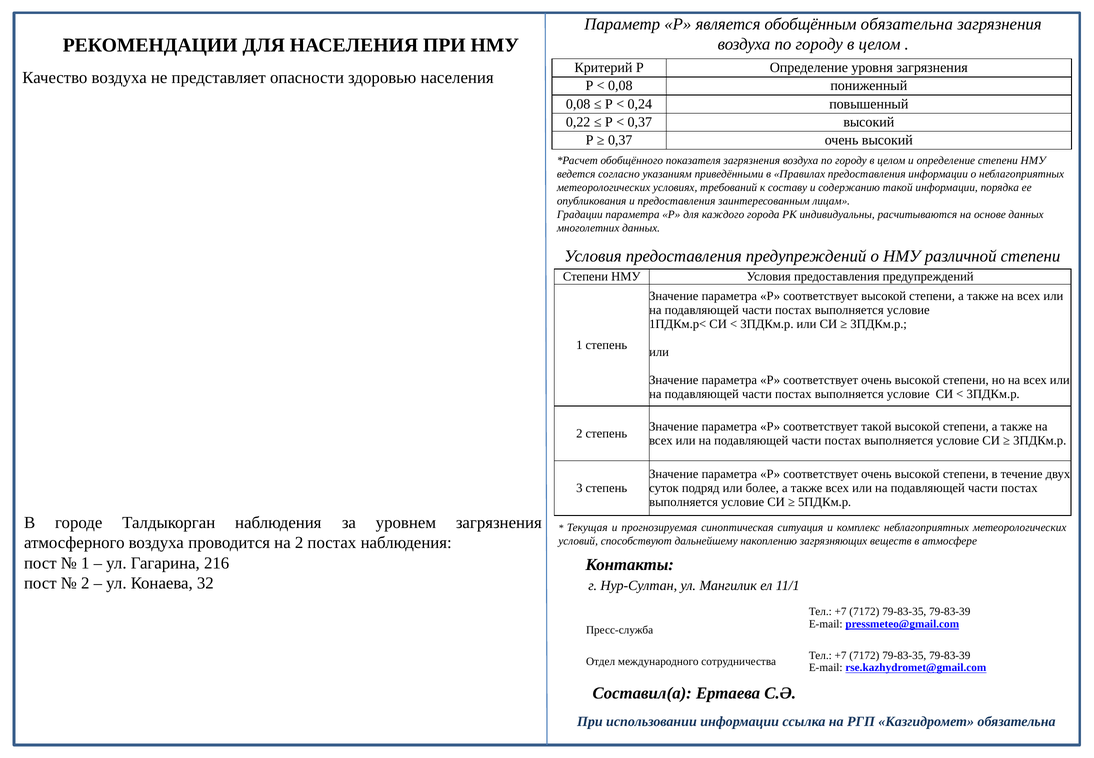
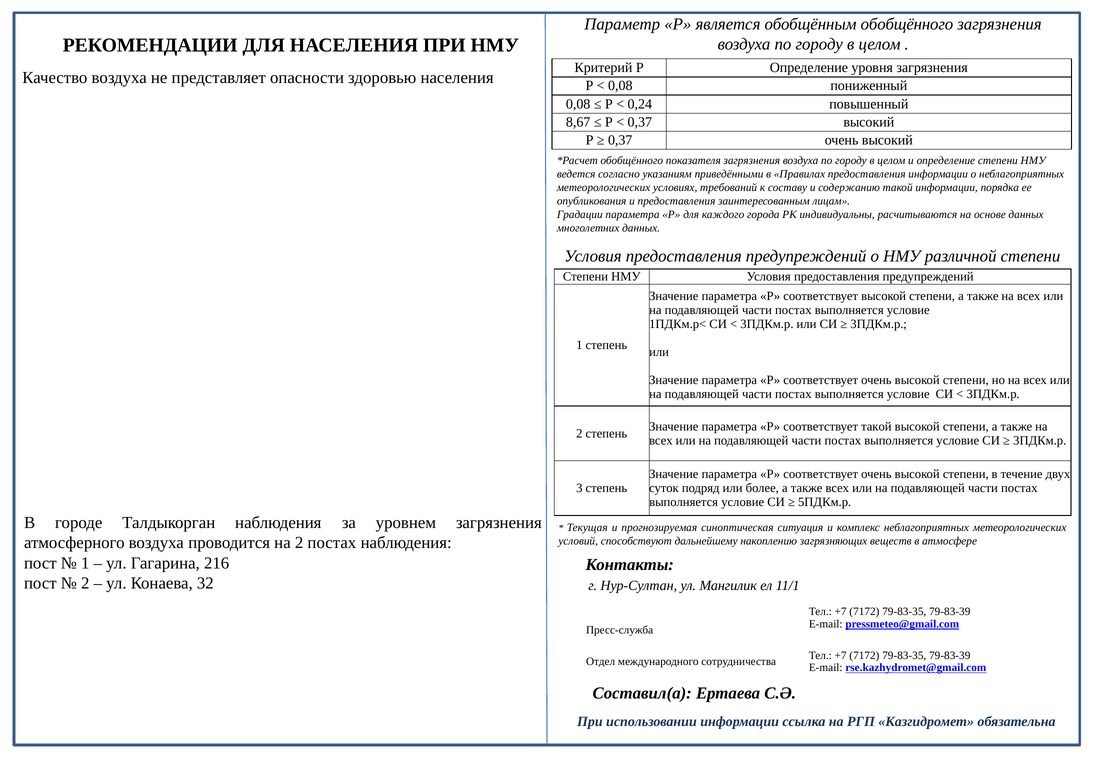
обобщённым обязательна: обязательна -> обобщённого (907, 24)
0,22: 0,22 -> 8,67 (578, 122)
